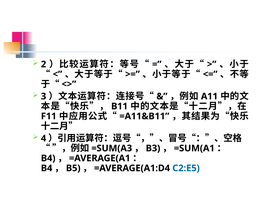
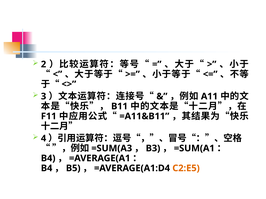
C2:E5 colour: blue -> orange (186, 169)
